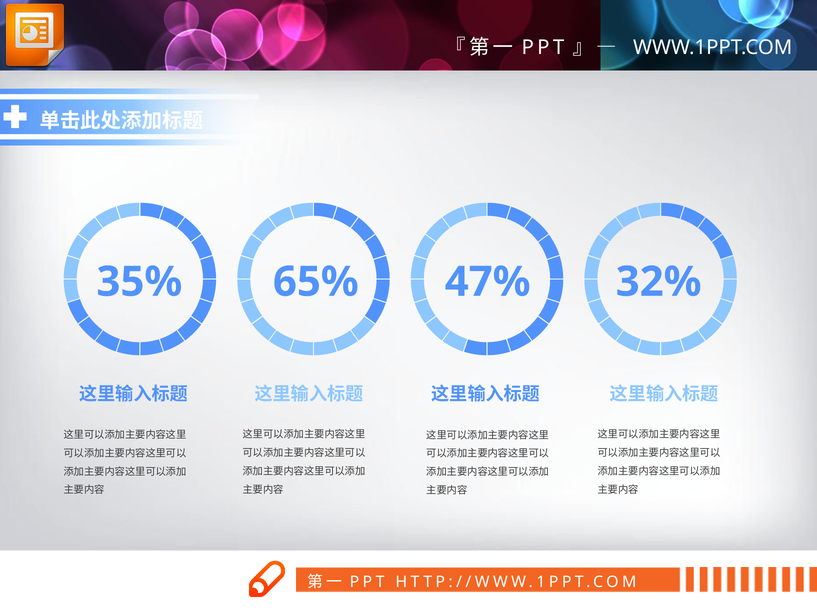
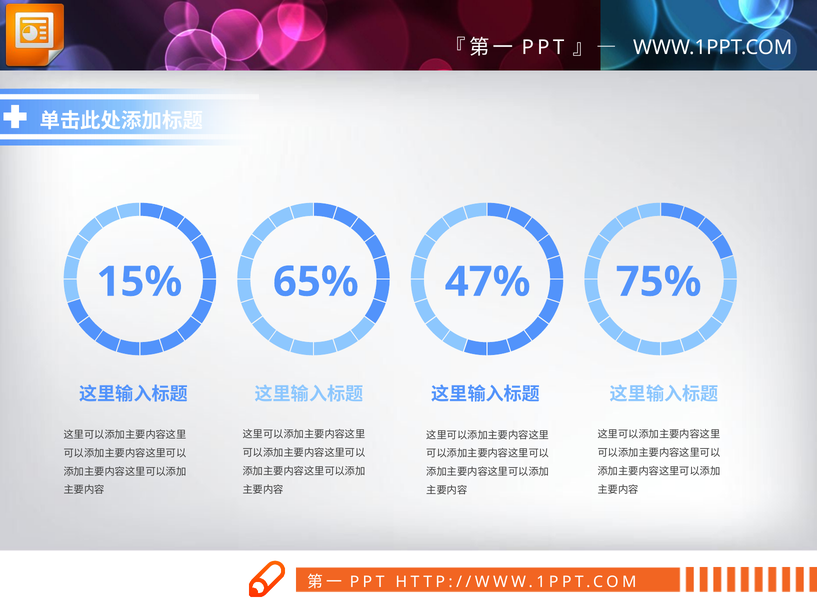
35%: 35% -> 15% (139, 282)
32%: 32% -> 75% (659, 282)
